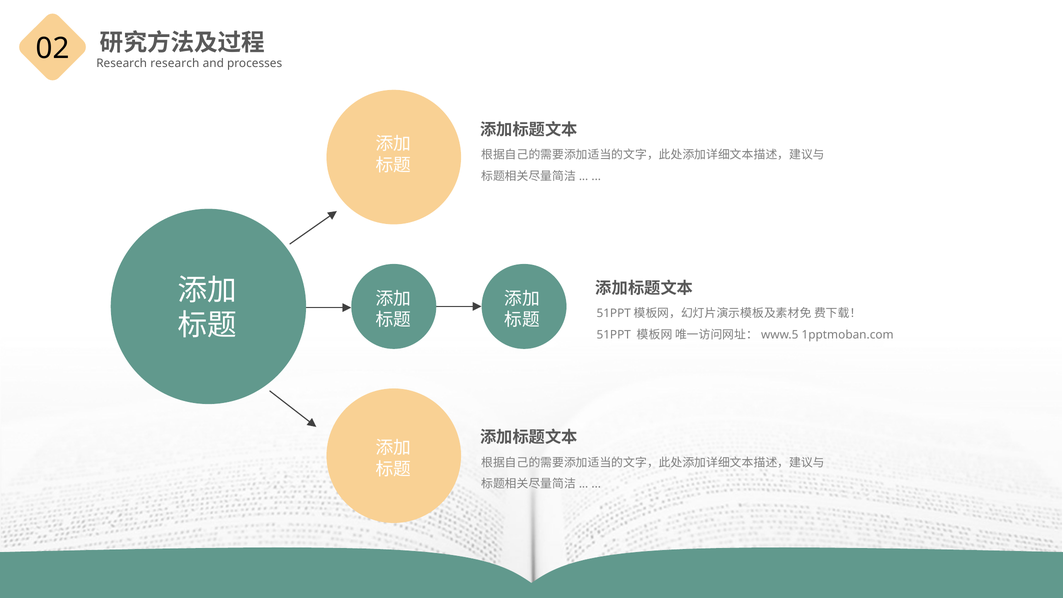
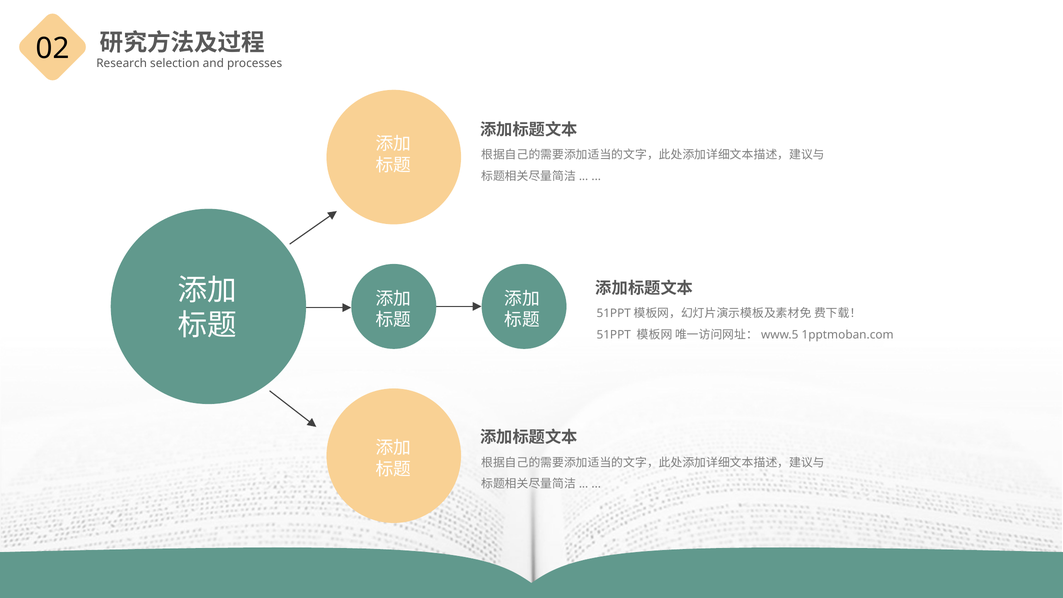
Research research: research -> selection (175, 64)
